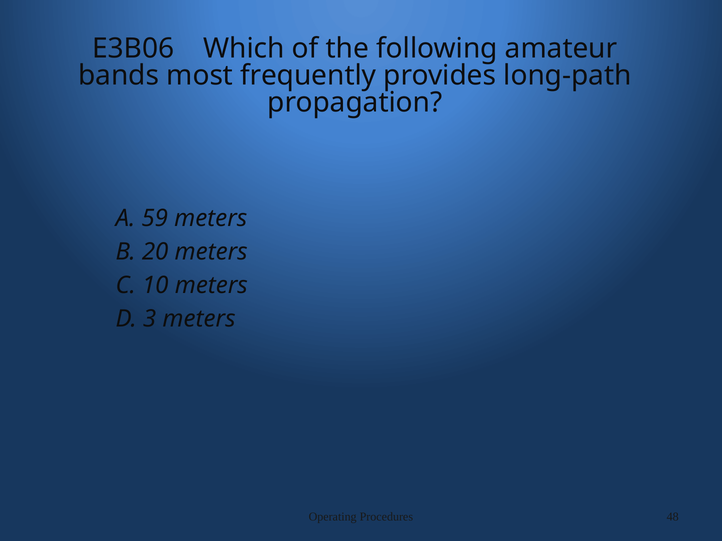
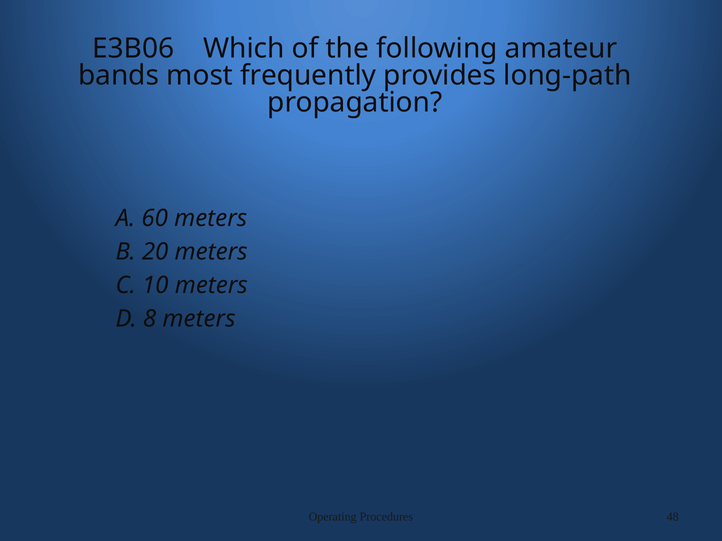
59: 59 -> 60 (155, 218)
3: 3 -> 8 (150, 319)
